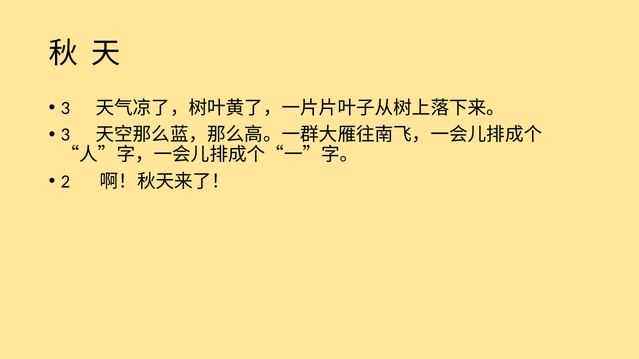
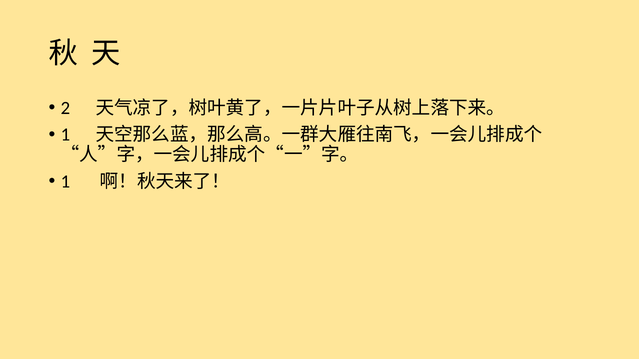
3: 3 -> 2 (65, 108)
3: 3 -> 1 (65, 135)
2: 2 -> 1 (65, 182)
